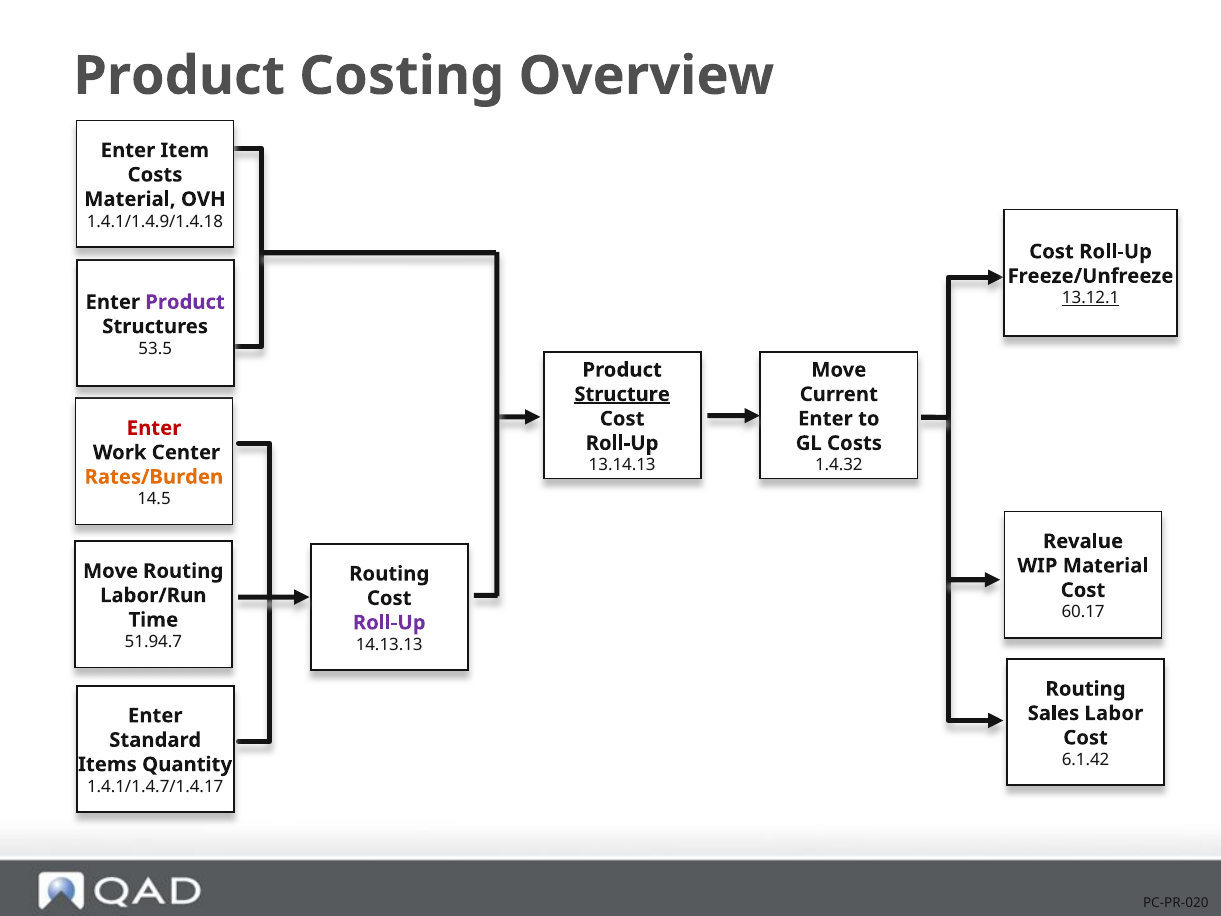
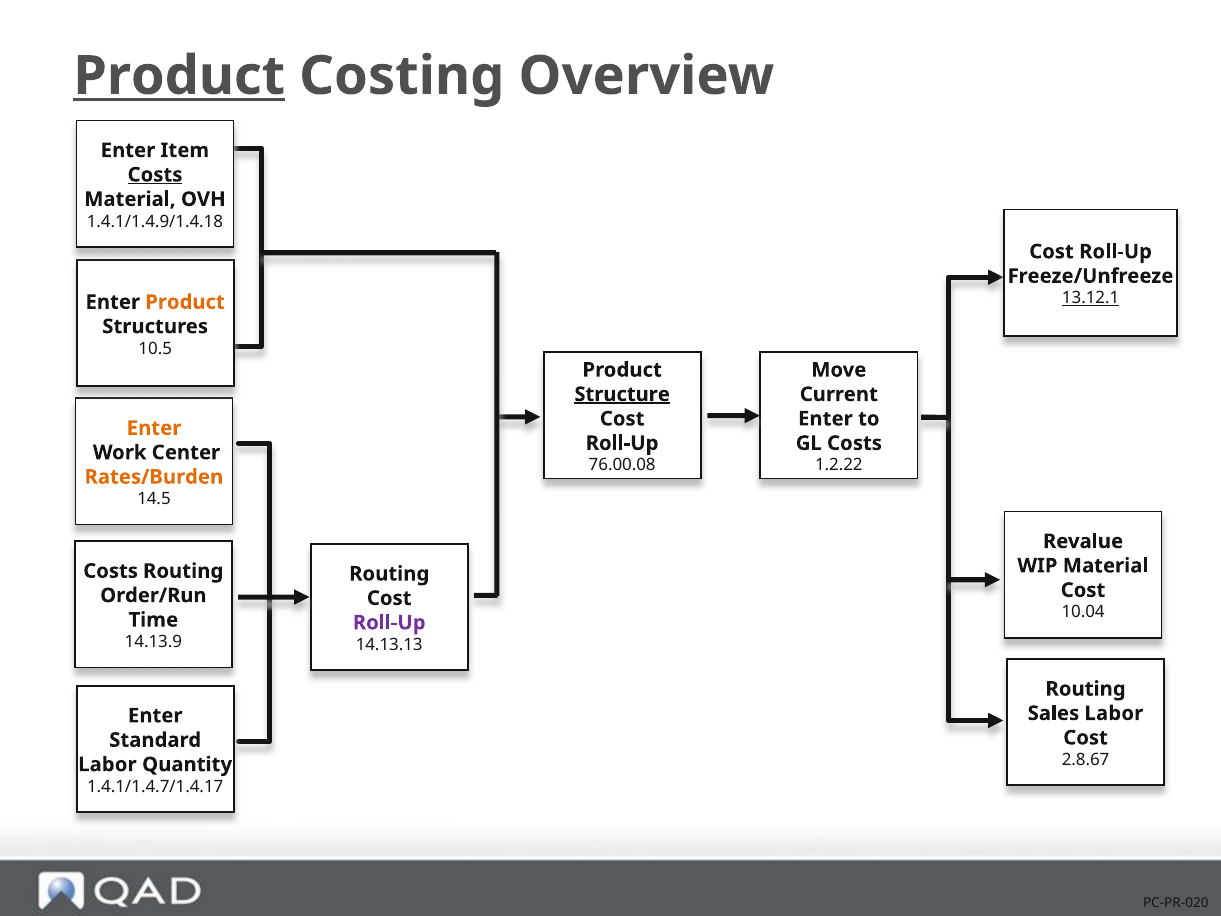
Product underline: none -> present (179, 76)
Costs underline: none -> present (155, 175)
Product colour: purple -> orange (185, 302)
53.5: 53.5 -> 10.5 (155, 349)
Enter colour: red -> orange (154, 428)
13.14.13: 13.14.13 -> 76.00.08 (622, 465)
1.4.32: 1.4.32 -> 1.2.22 (839, 465)
Move: Move -> Costs (111, 571)
Labor/Run: Labor/Run -> Order/Run (153, 595)
60.17: 60.17 -> 10.04 (1083, 612)
51.94.7: 51.94.7 -> 14.13.9 (153, 642)
6.1.42: 6.1.42 -> 2.8.67 (1086, 760)
Items: Items -> Labor (107, 764)
